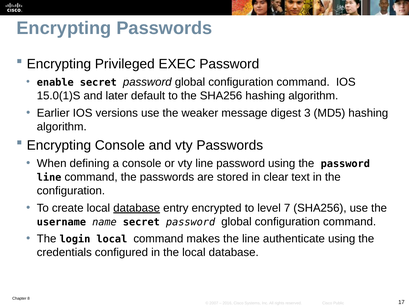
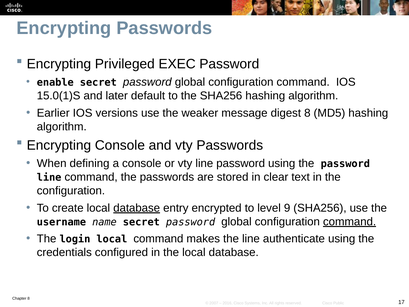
digest 3: 3 -> 8 (307, 113)
7: 7 -> 9 (287, 208)
command underline: none -> present (350, 221)
